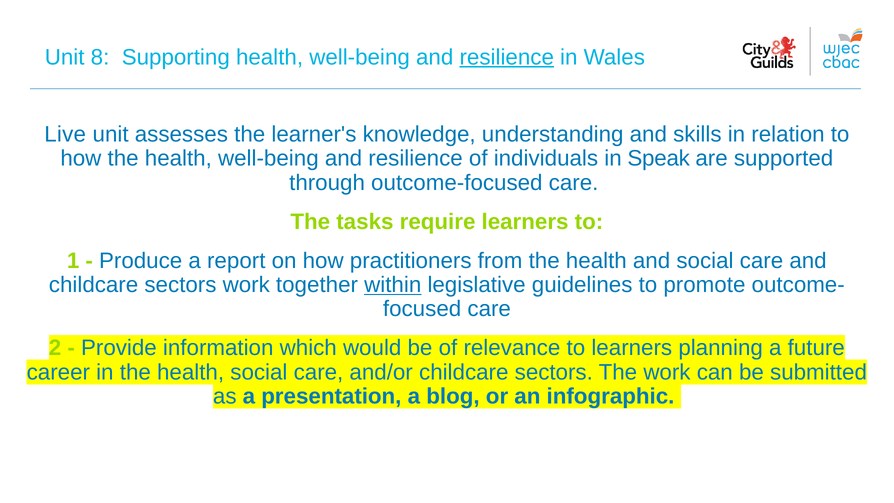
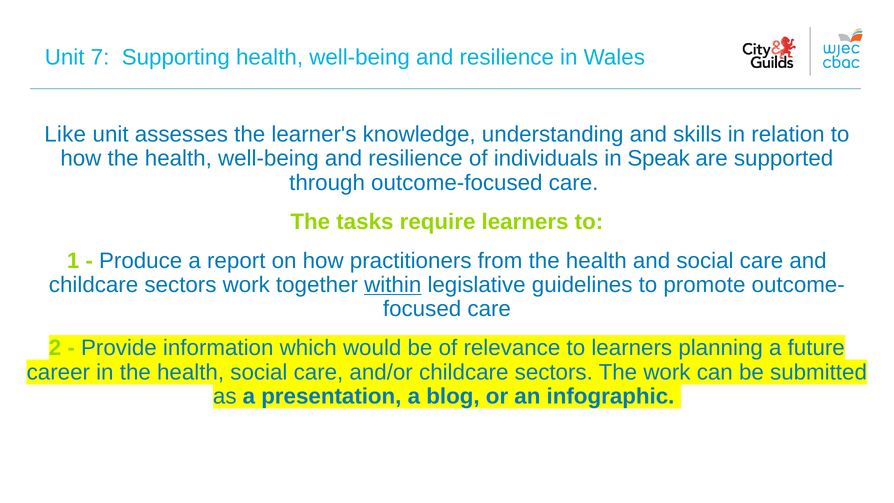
8: 8 -> 7 (100, 57)
resilience underline: present -> none (507, 57)
Live: Live -> Like (65, 134)
